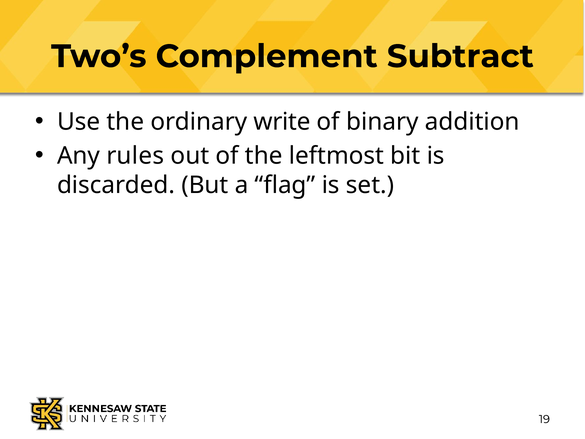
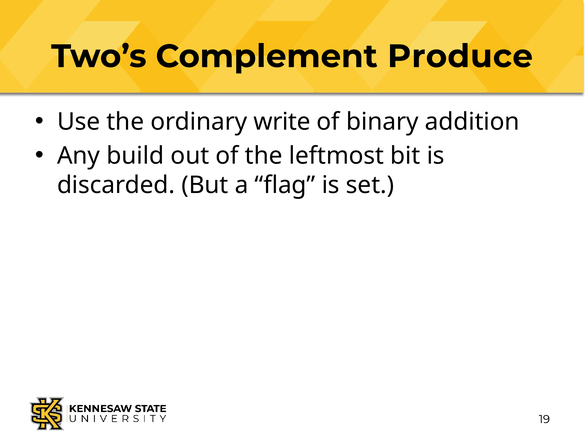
Subtract: Subtract -> Produce (460, 56)
rules: rules -> build (135, 156)
